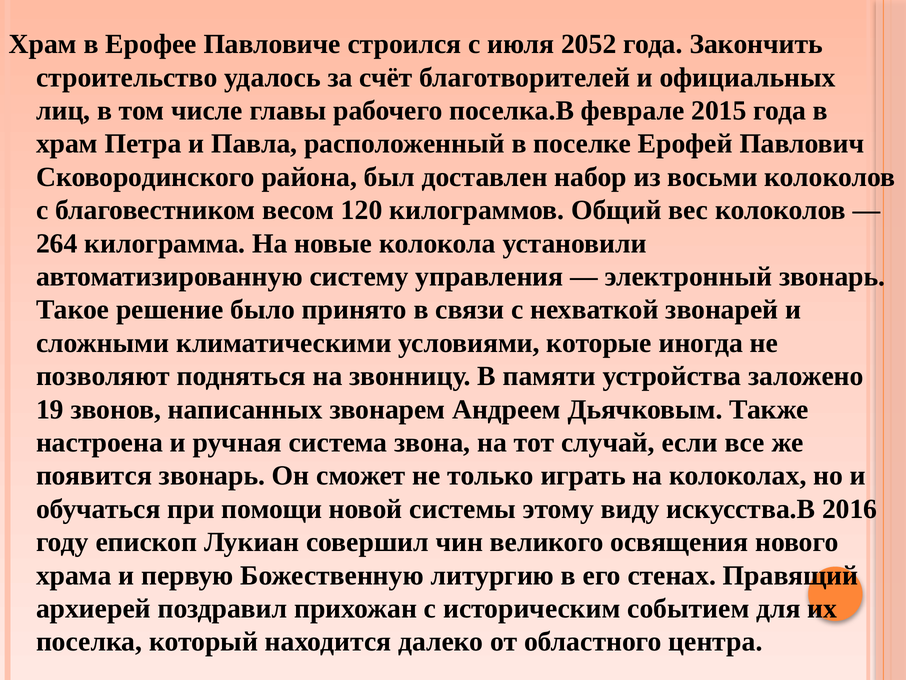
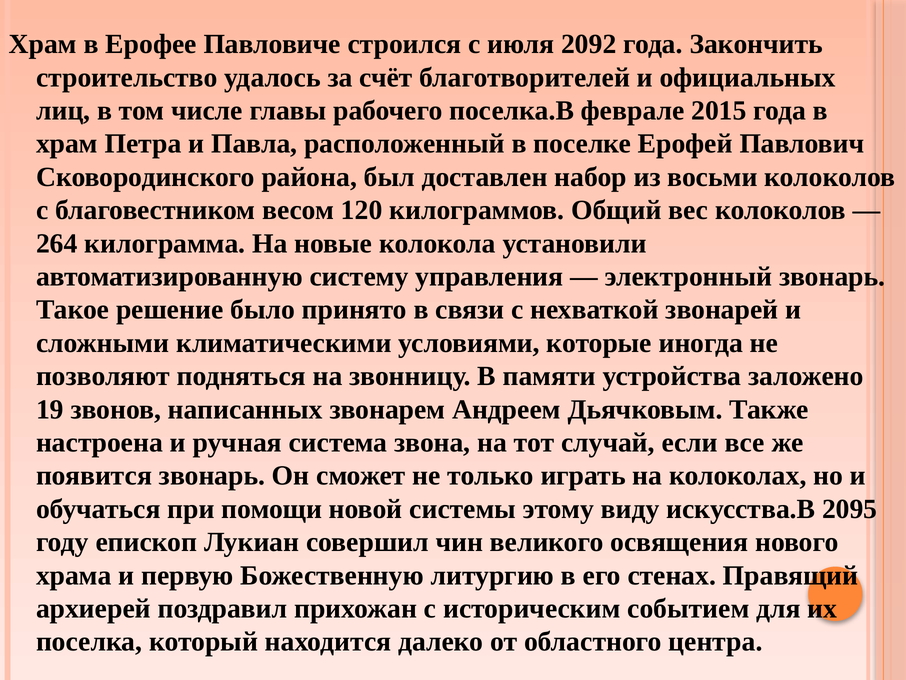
2052: 2052 -> 2092 (589, 44)
2016: 2016 -> 2095 (850, 509)
